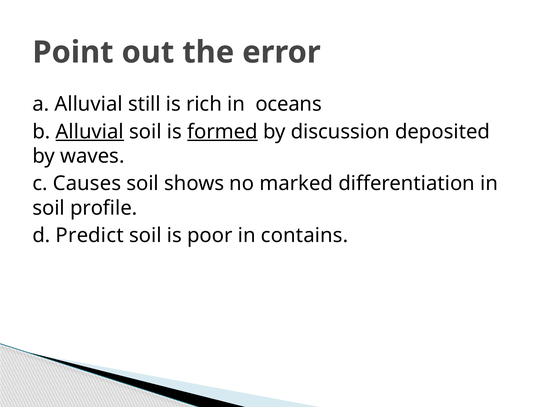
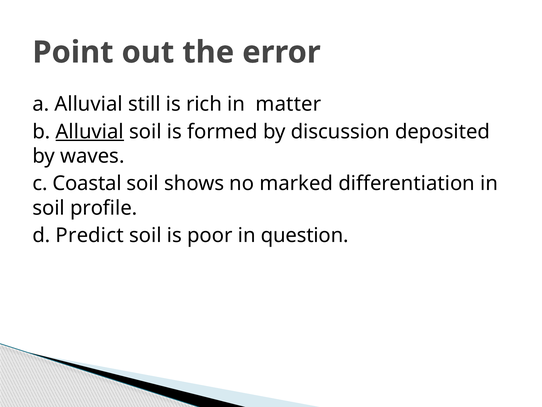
oceans: oceans -> matter (288, 104)
formed underline: present -> none (222, 132)
Causes: Causes -> Coastal (87, 183)
contains: contains -> question (305, 235)
